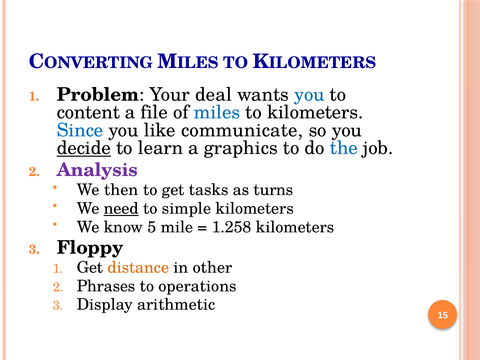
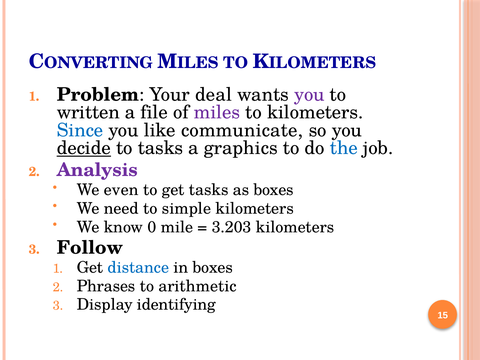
you colour: blue -> purple (309, 95)
content: content -> written (88, 112)
miles colour: blue -> purple (217, 112)
to learn: learn -> tasks (161, 148)
then: then -> even (121, 190)
as turns: turns -> boxes (273, 190)
need underline: present -> none (121, 209)
5: 5 -> 0 (152, 227)
1.258: 1.258 -> 3.203 (232, 227)
Floppy: Floppy -> Follow (90, 248)
distance colour: orange -> blue (138, 268)
in other: other -> boxes (213, 268)
operations: operations -> arithmetic (198, 286)
arithmetic: arithmetic -> identifying (176, 305)
